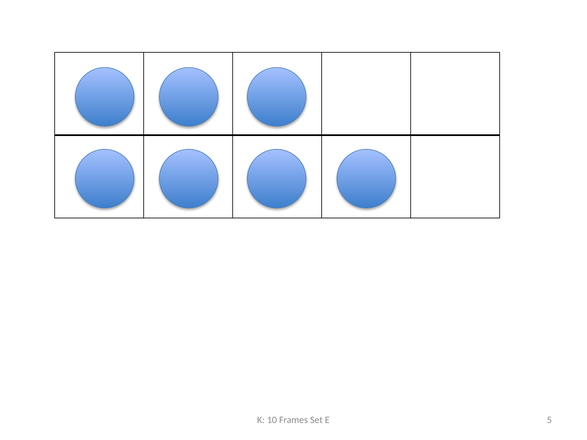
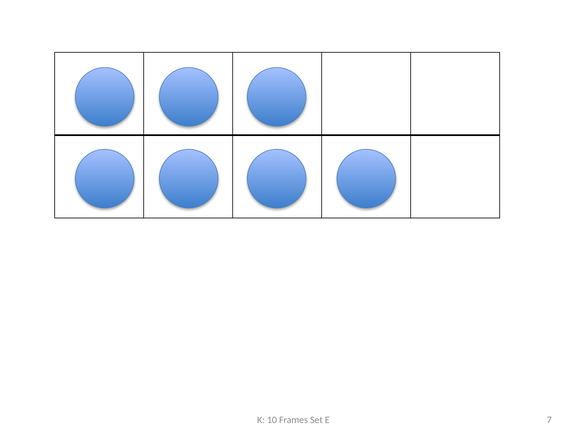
5: 5 -> 7 (549, 420)
